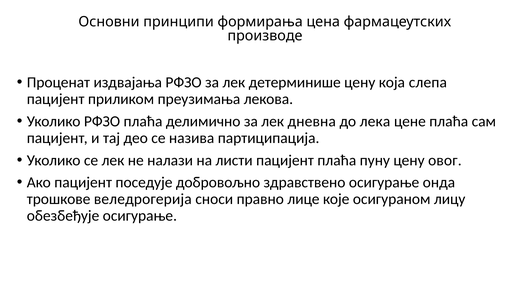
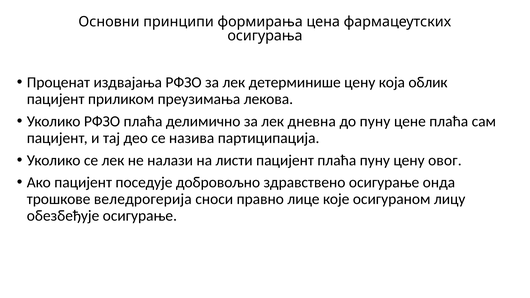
производе: производе -> осигурања (265, 36)
слепа: слепа -> облик (428, 82)
до лека: лека -> пуну (375, 121)
